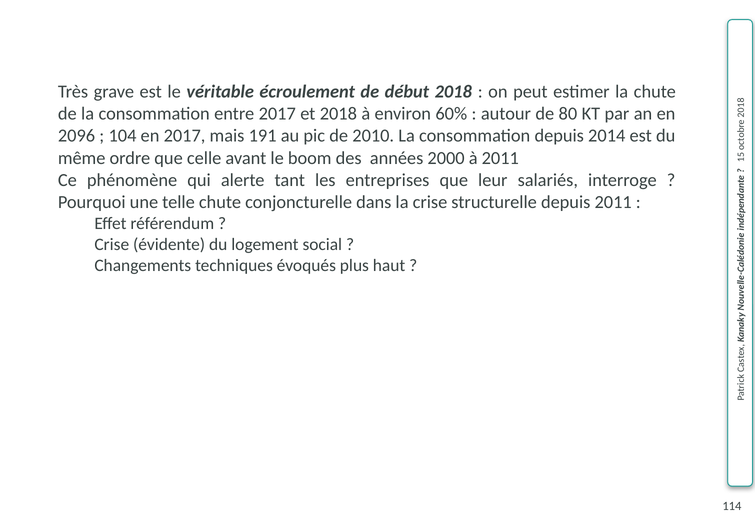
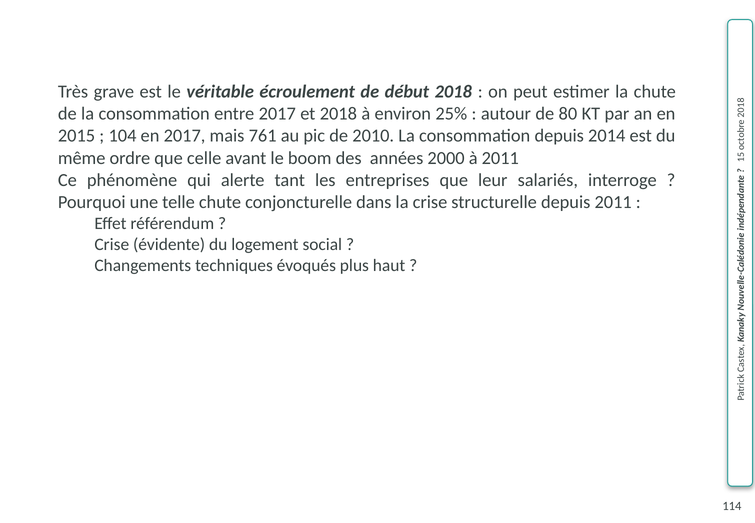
60%: 60% -> 25% (451, 114)
2096: 2096 -> 2015 (77, 136)
191: 191 -> 761 (263, 136)
